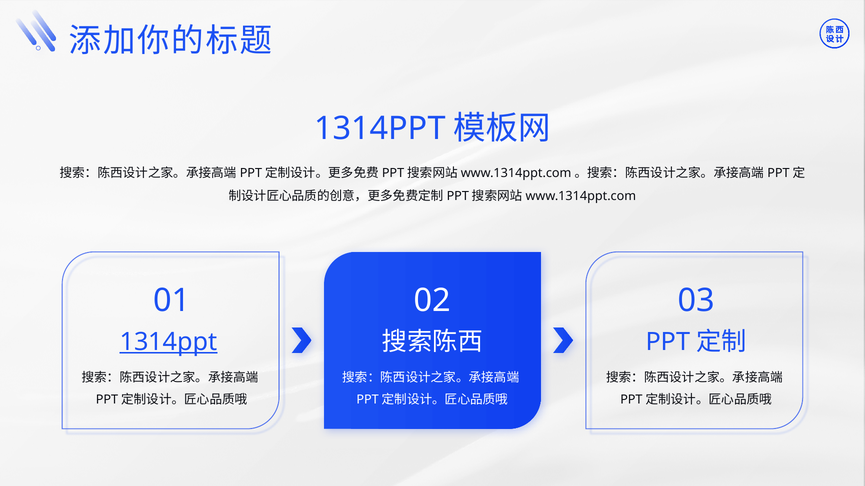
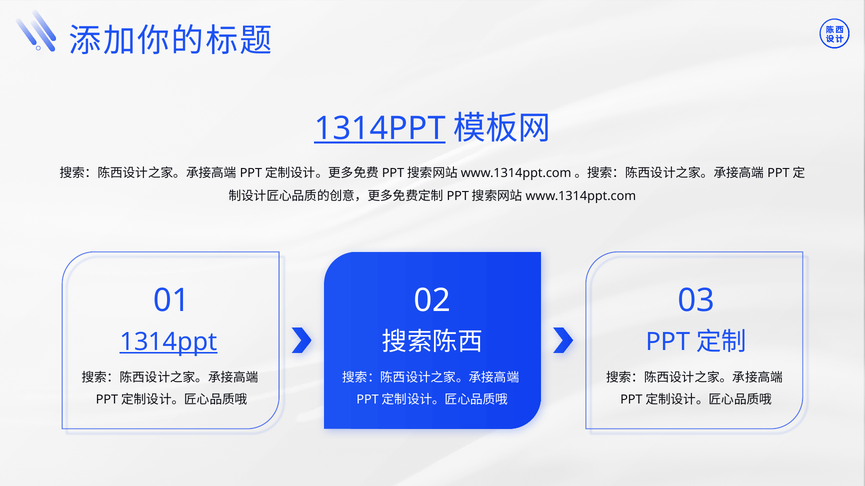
1314PPT underline: none -> present (380, 129)
